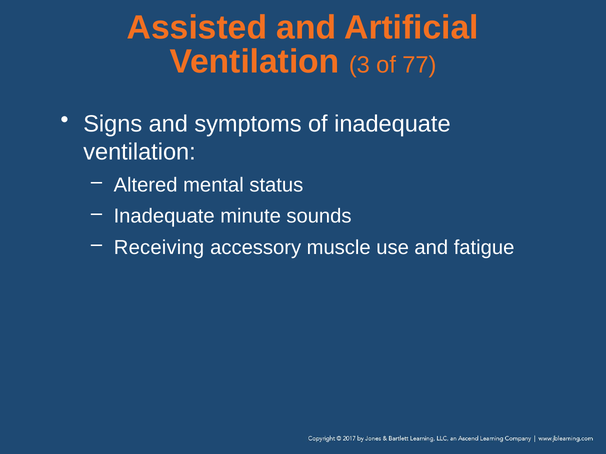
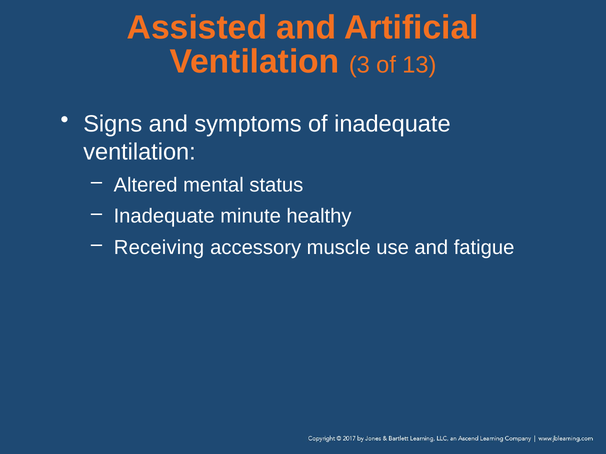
77: 77 -> 13 (419, 65)
sounds: sounds -> healthy (319, 217)
